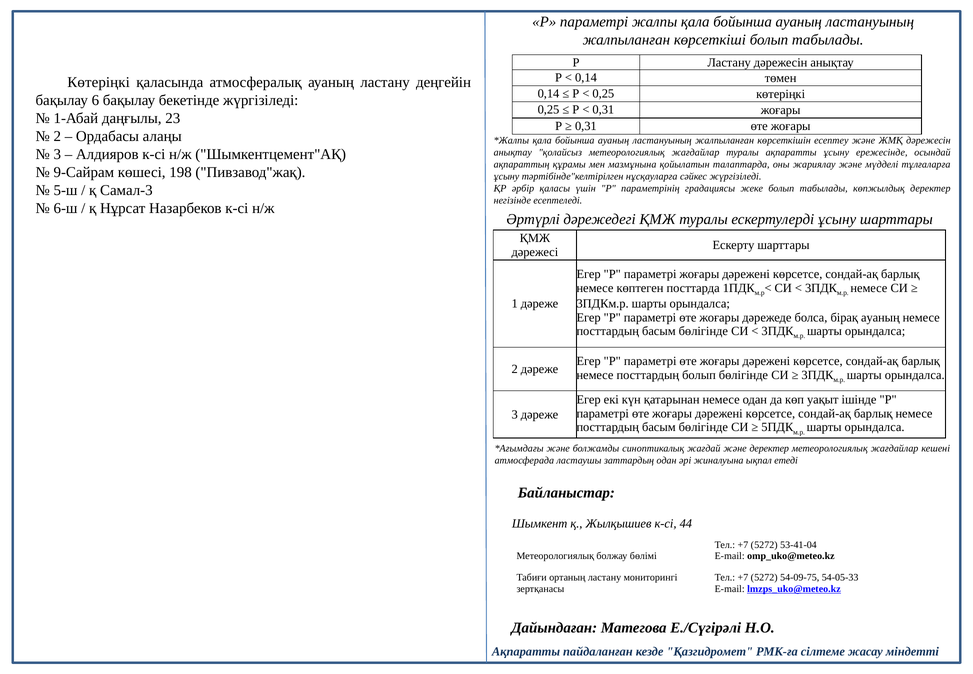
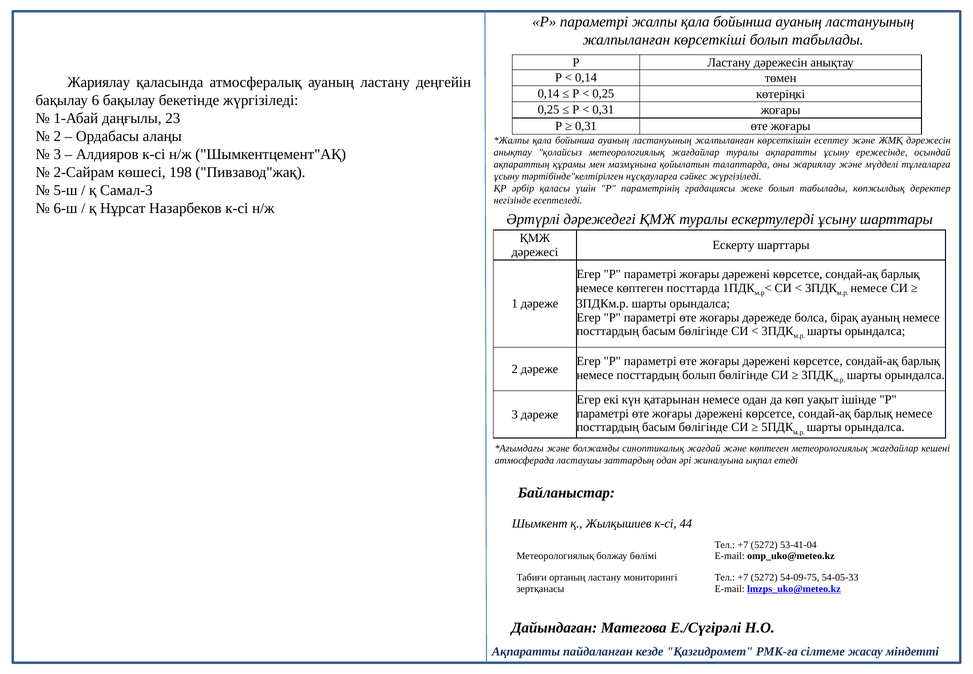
Көтеріңкі: Көтеріңкі -> Жариялау (99, 82)
9-Сайрам: 9-Сайрам -> 2-Сайрам (84, 172)
және деректер: деректер -> көптеген (769, 448)
